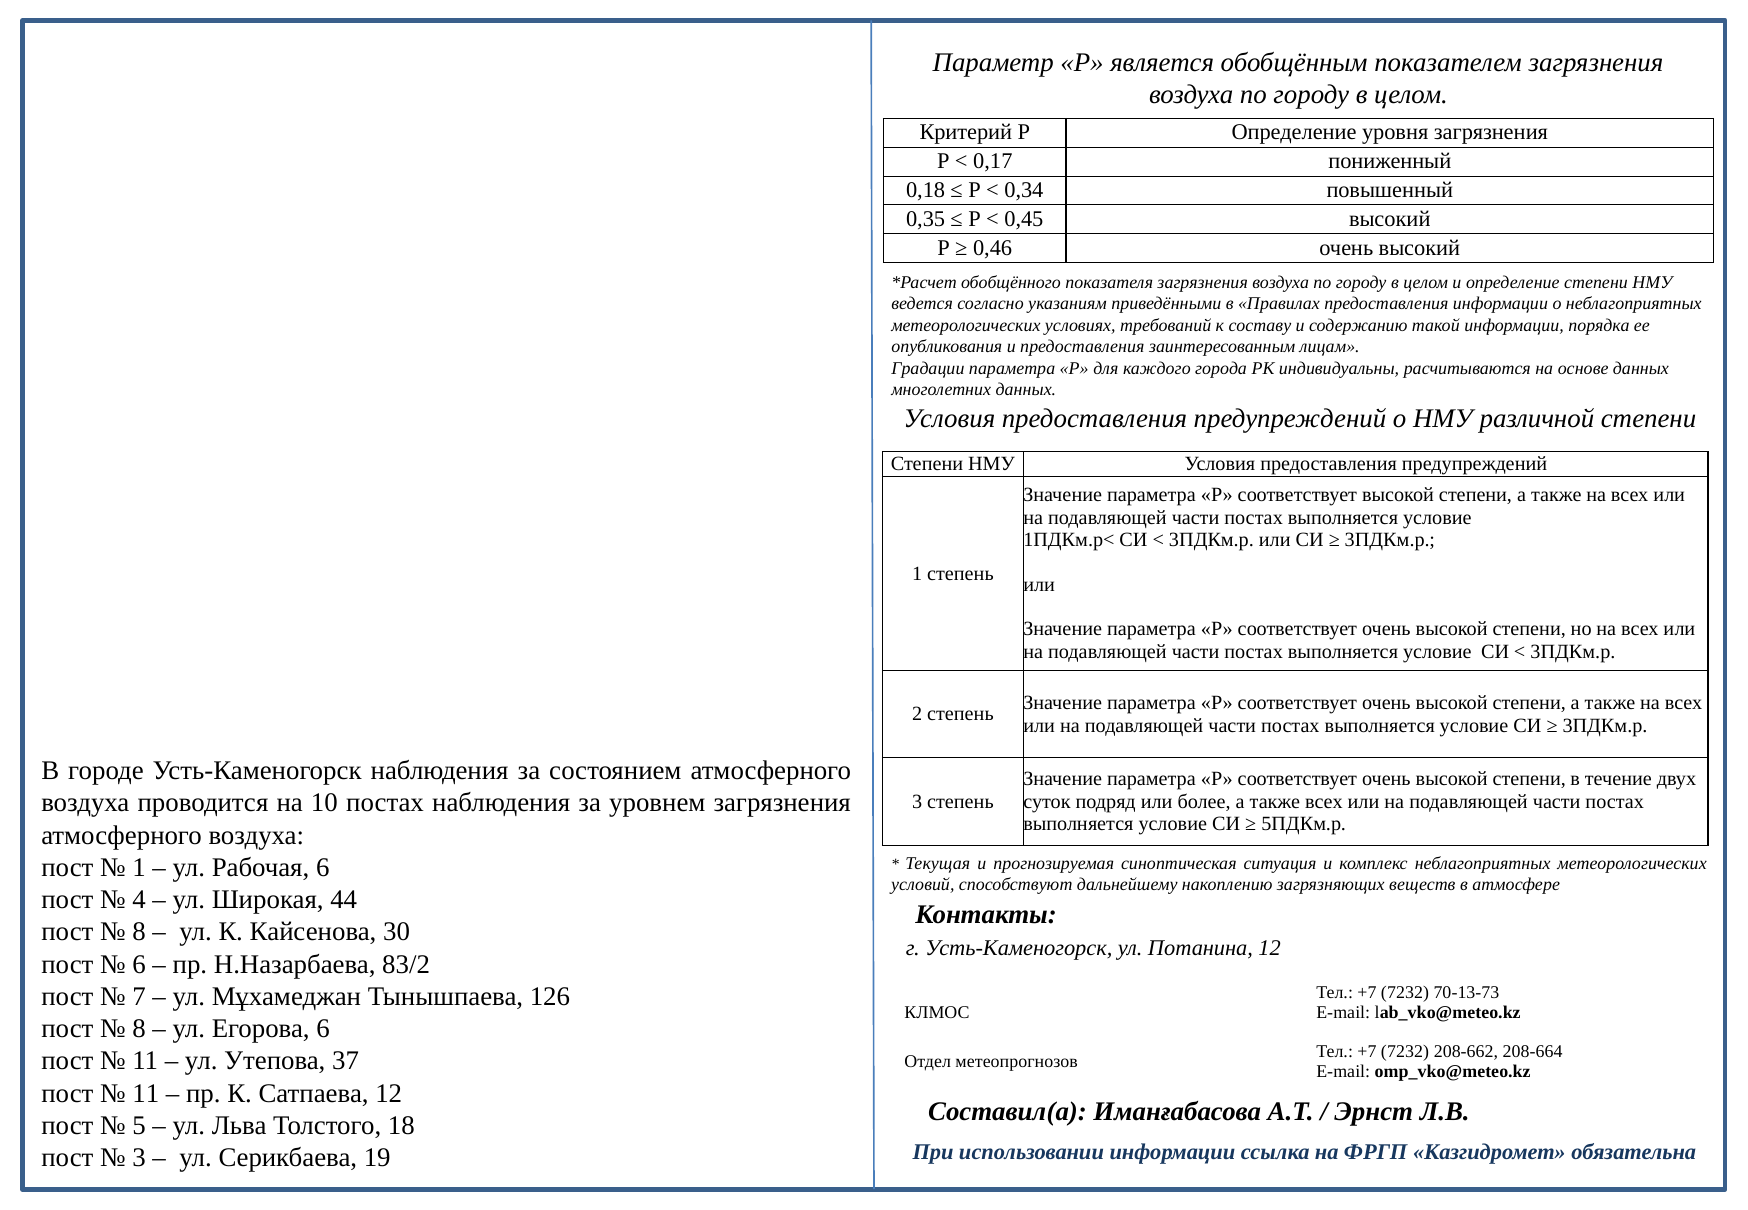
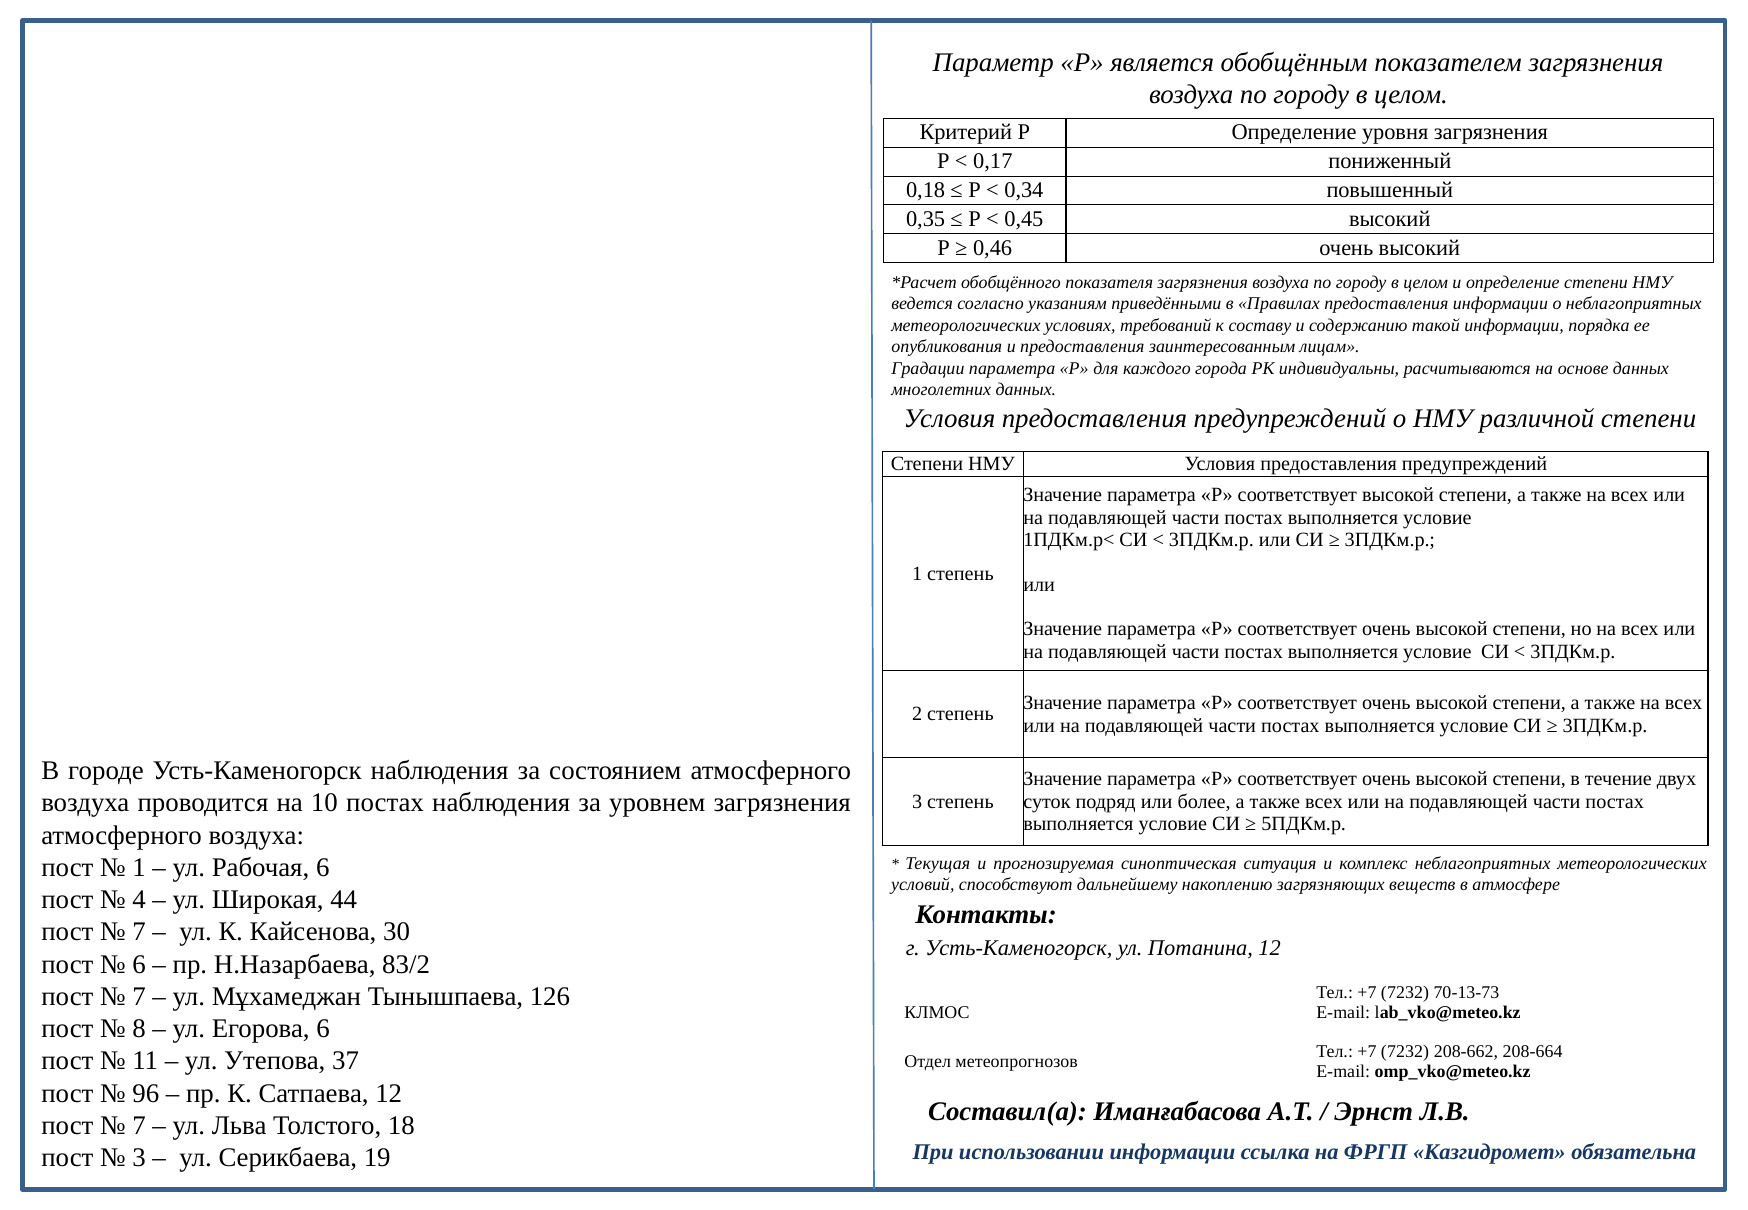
8: 8 -> 7 (139, 932)
11: 11 -> 96 (146, 1093)
5: 5 -> 7 (139, 1126)
